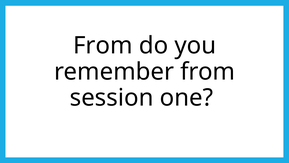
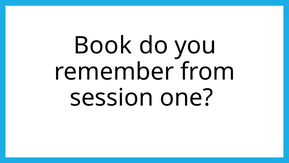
From: From -> Book (103, 45)
